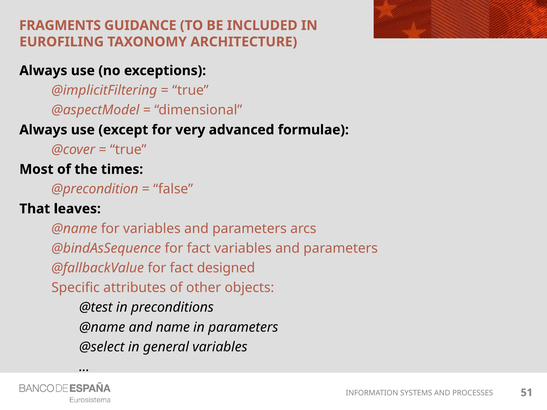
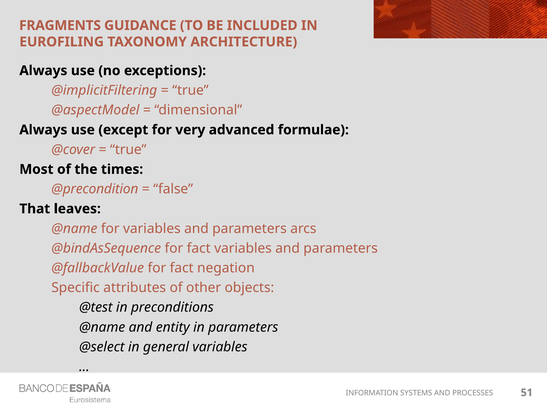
designed: designed -> negation (226, 268)
name: name -> entity (173, 327)
